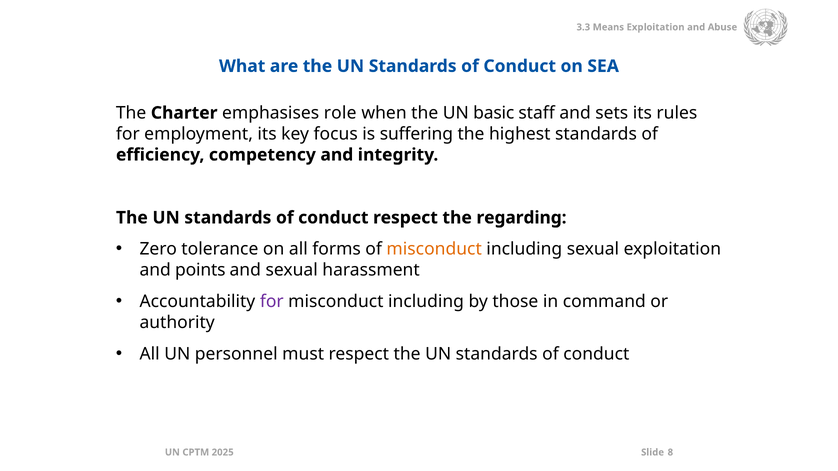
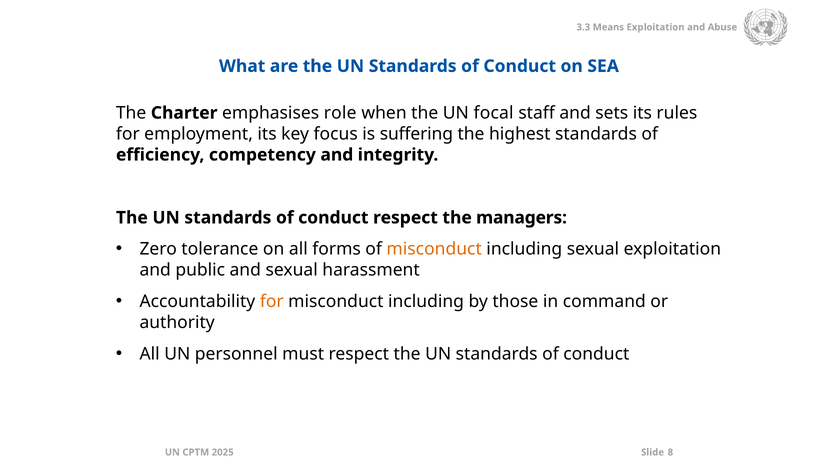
basic: basic -> focal (494, 113)
regarding: regarding -> managers (522, 218)
points: points -> public (200, 270)
for colour: purple -> orange (272, 302)
